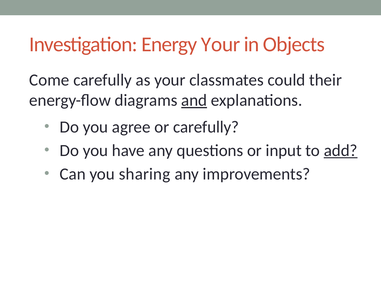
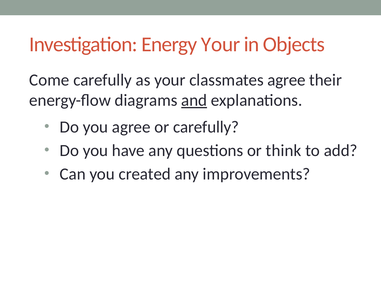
classmates could: could -> agree (287, 80)
input: input -> think (284, 150)
add underline: present -> none (341, 150)
sharing: sharing -> created (145, 174)
